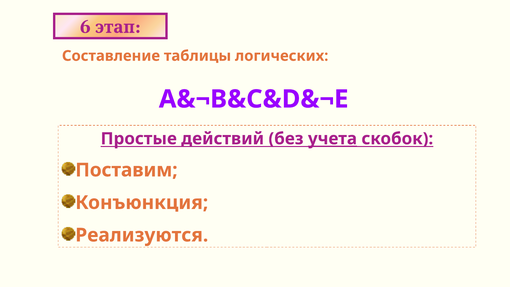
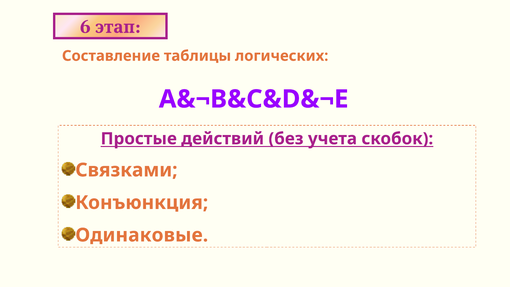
учета underline: present -> none (332, 139)
Поставим: Поставим -> Связками (126, 170)
Реализуются: Реализуются -> Одинаковые (142, 235)
